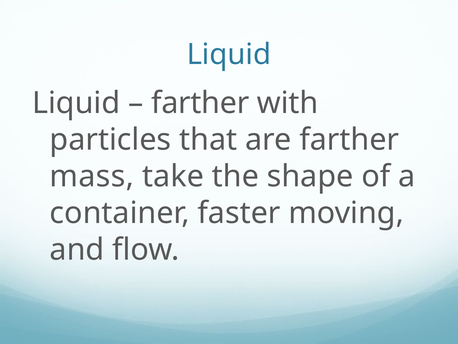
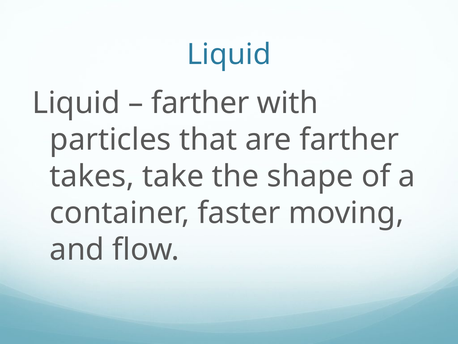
mass: mass -> takes (92, 176)
